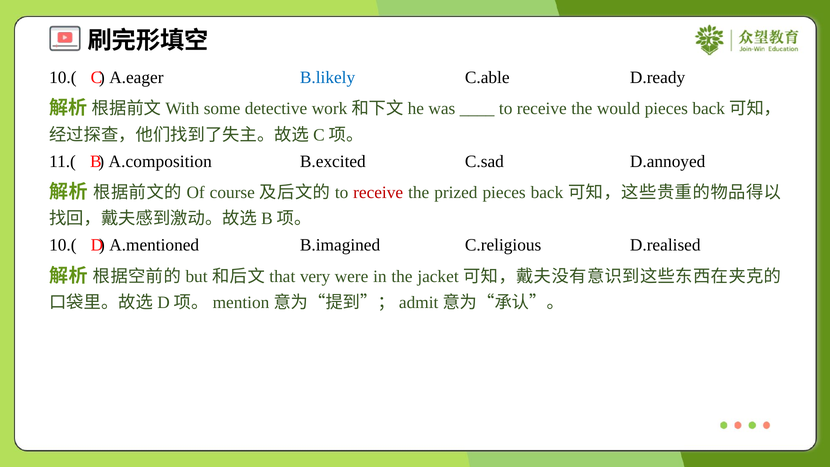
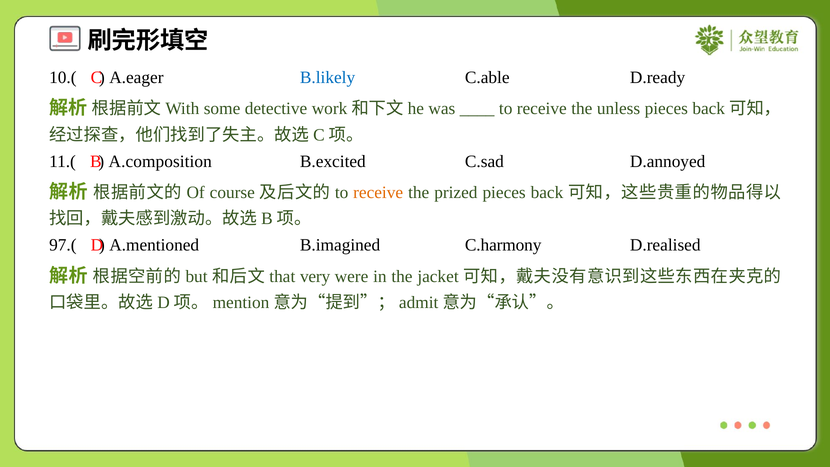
would: would -> unless (619, 109)
receive colour: red -> orange (378, 192)
10.(: 10.( -> 97.( (63, 245)
C.religious: C.religious -> C.harmony (503, 245)
